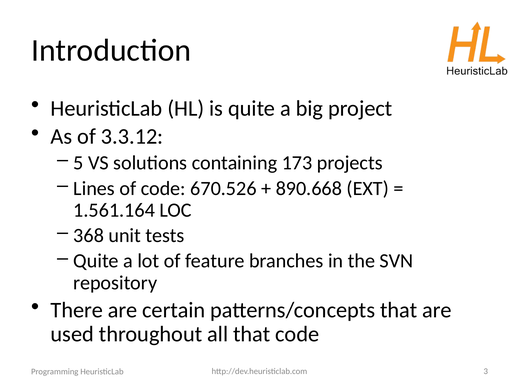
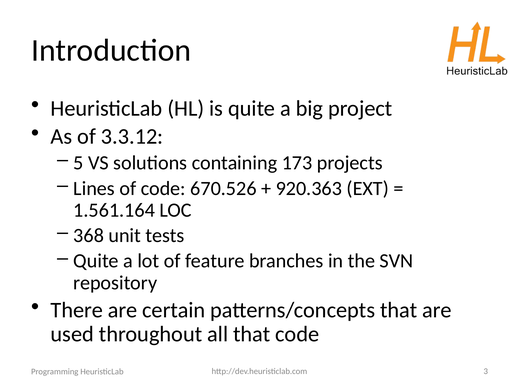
890.668: 890.668 -> 920.363 (309, 188)
